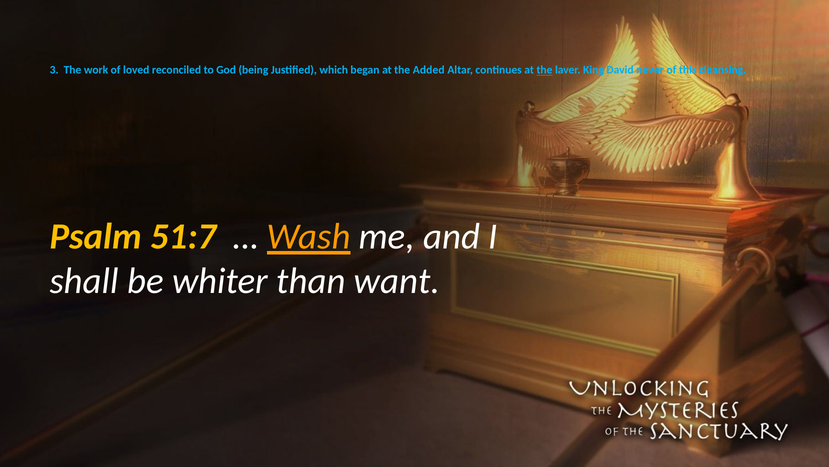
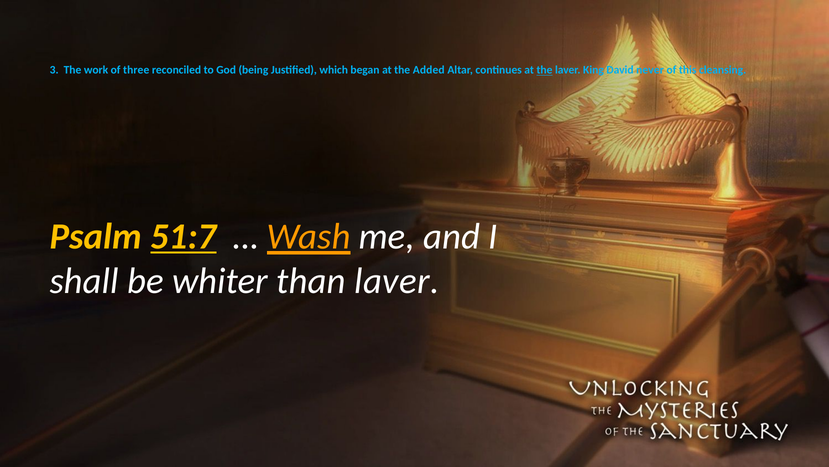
loved: loved -> three (136, 70)
51:7 underline: none -> present (183, 236)
than want: want -> laver (397, 281)
